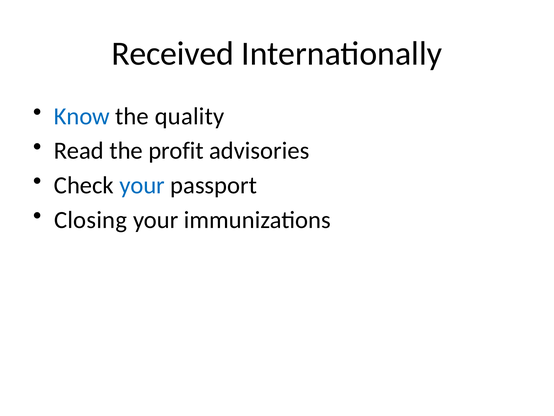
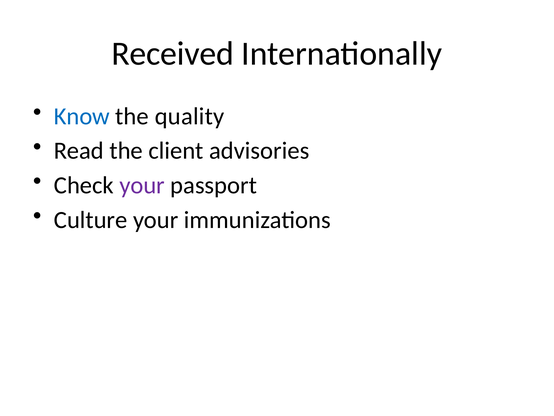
profit: profit -> client (176, 151)
your colour: blue -> purple (142, 185)
Closing: Closing -> Culture (91, 220)
